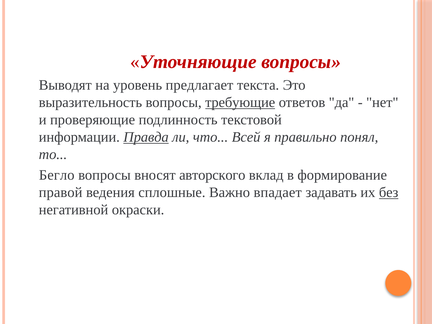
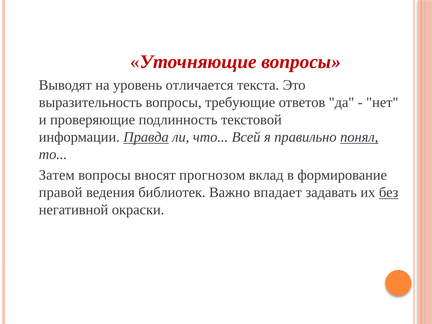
предлагает: предлагает -> отличается (200, 85)
требующие underline: present -> none (240, 103)
понял underline: none -> present (359, 137)
Бегло: Бегло -> Затем (57, 175)
авторского: авторского -> прогнозом (212, 175)
сплошные: сплошные -> библиотек (172, 193)
